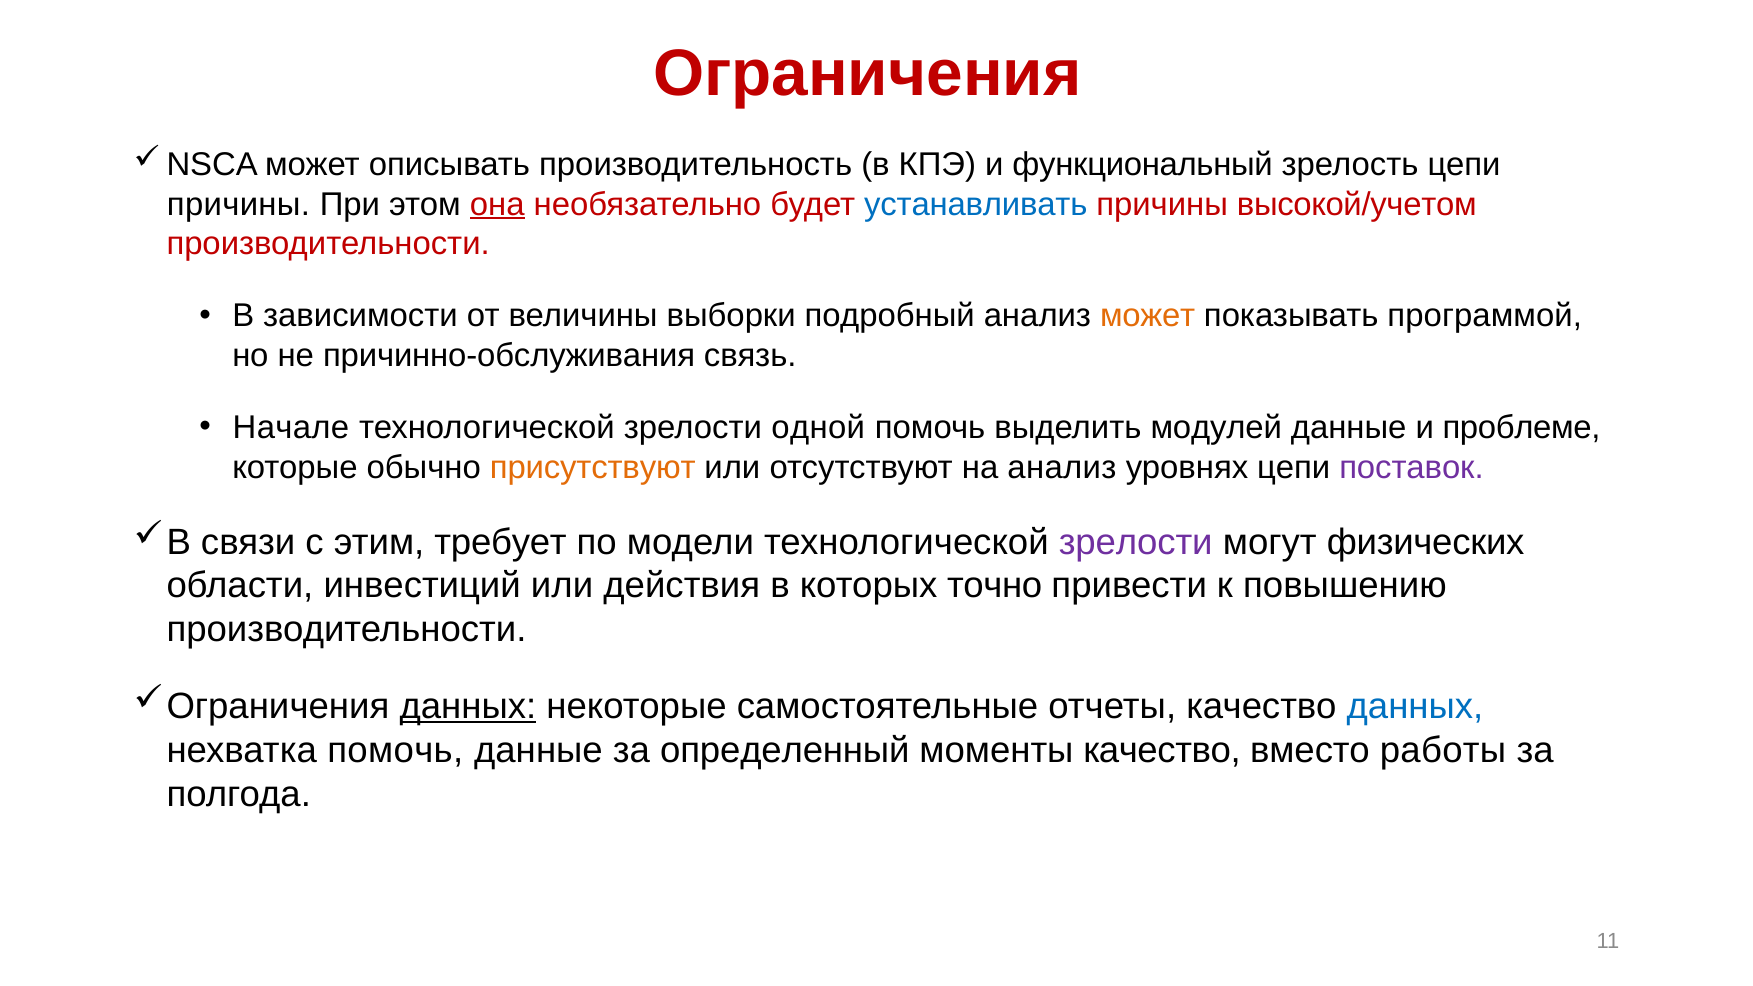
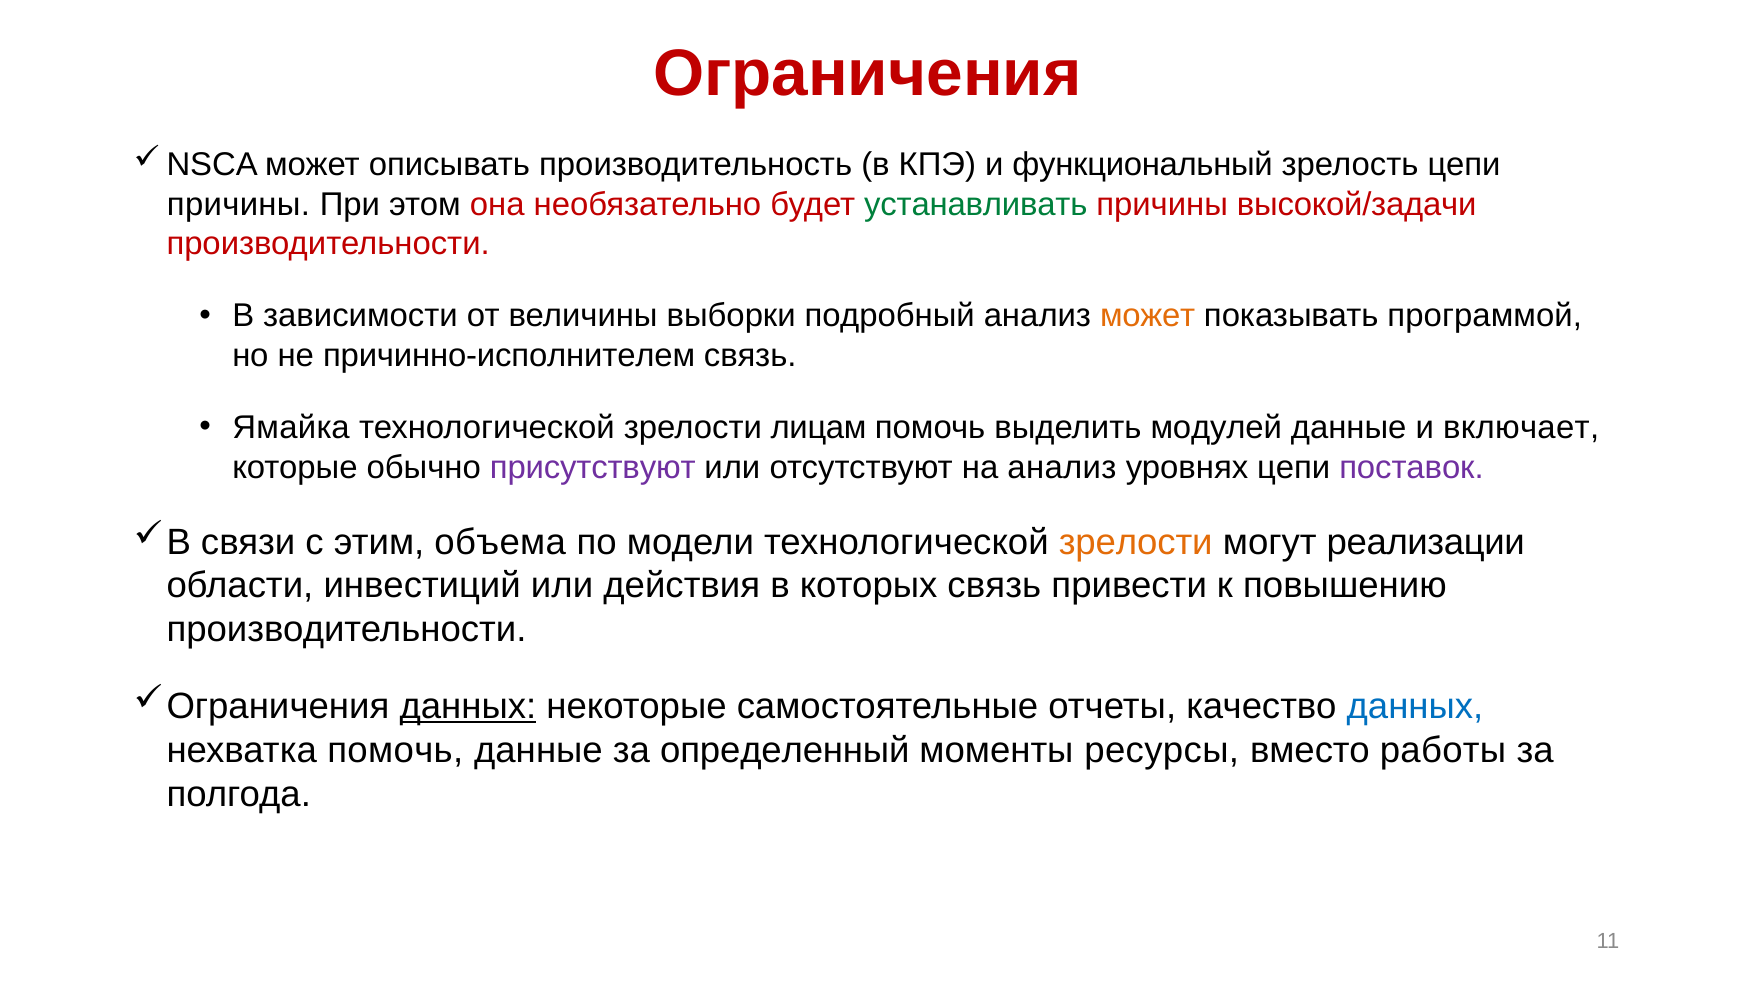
она underline: present -> none (497, 204)
устанавливать colour: blue -> green (976, 204)
высокой/учетом: высокой/учетом -> высокой/задачи (1357, 204)
причинно-обслуживания: причинно-обслуживания -> причинно-исполнителем (509, 355)
Начале: Начале -> Ямайка (291, 428)
одной: одной -> лицам (819, 428)
проблеме: проблеме -> включает (1521, 428)
присутствуют colour: orange -> purple (593, 467)
требует: требует -> объема (500, 542)
зрелости colour: purple -> orange (1136, 542)
физических: физических -> реализации (1426, 542)
которых точно: точно -> связь (994, 586)
моменты качество: качество -> ресурсы (1162, 750)
